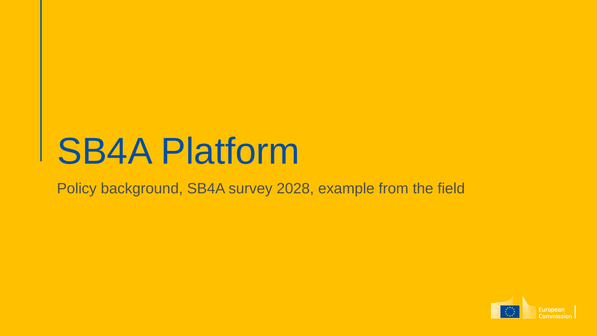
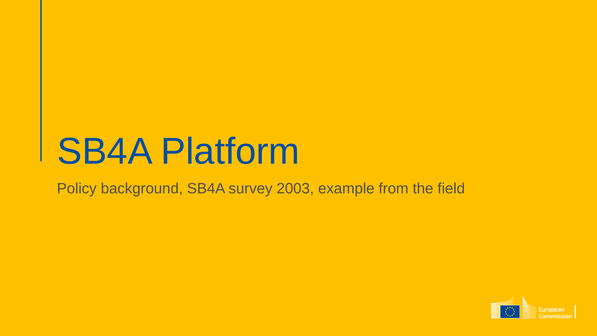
2028: 2028 -> 2003 (295, 189)
